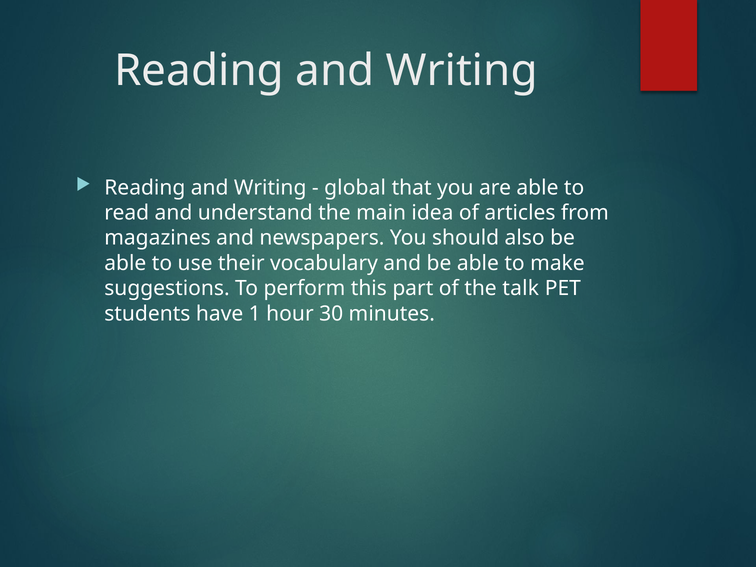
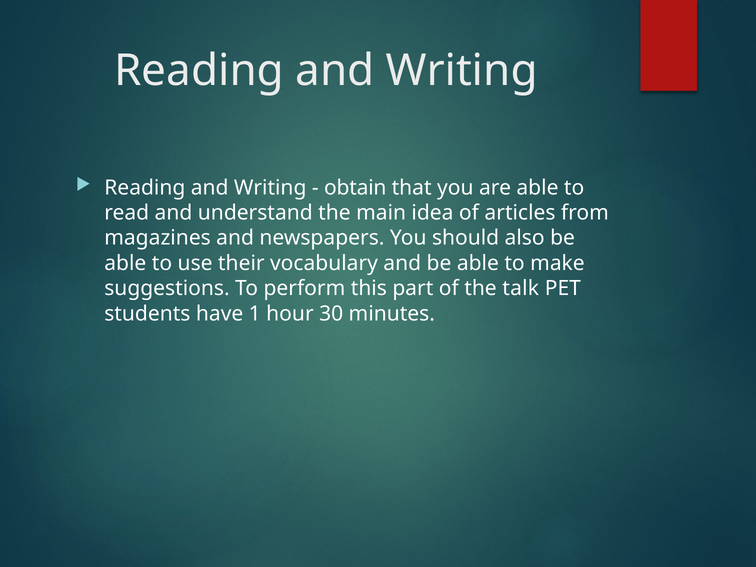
global: global -> obtain (355, 188)
